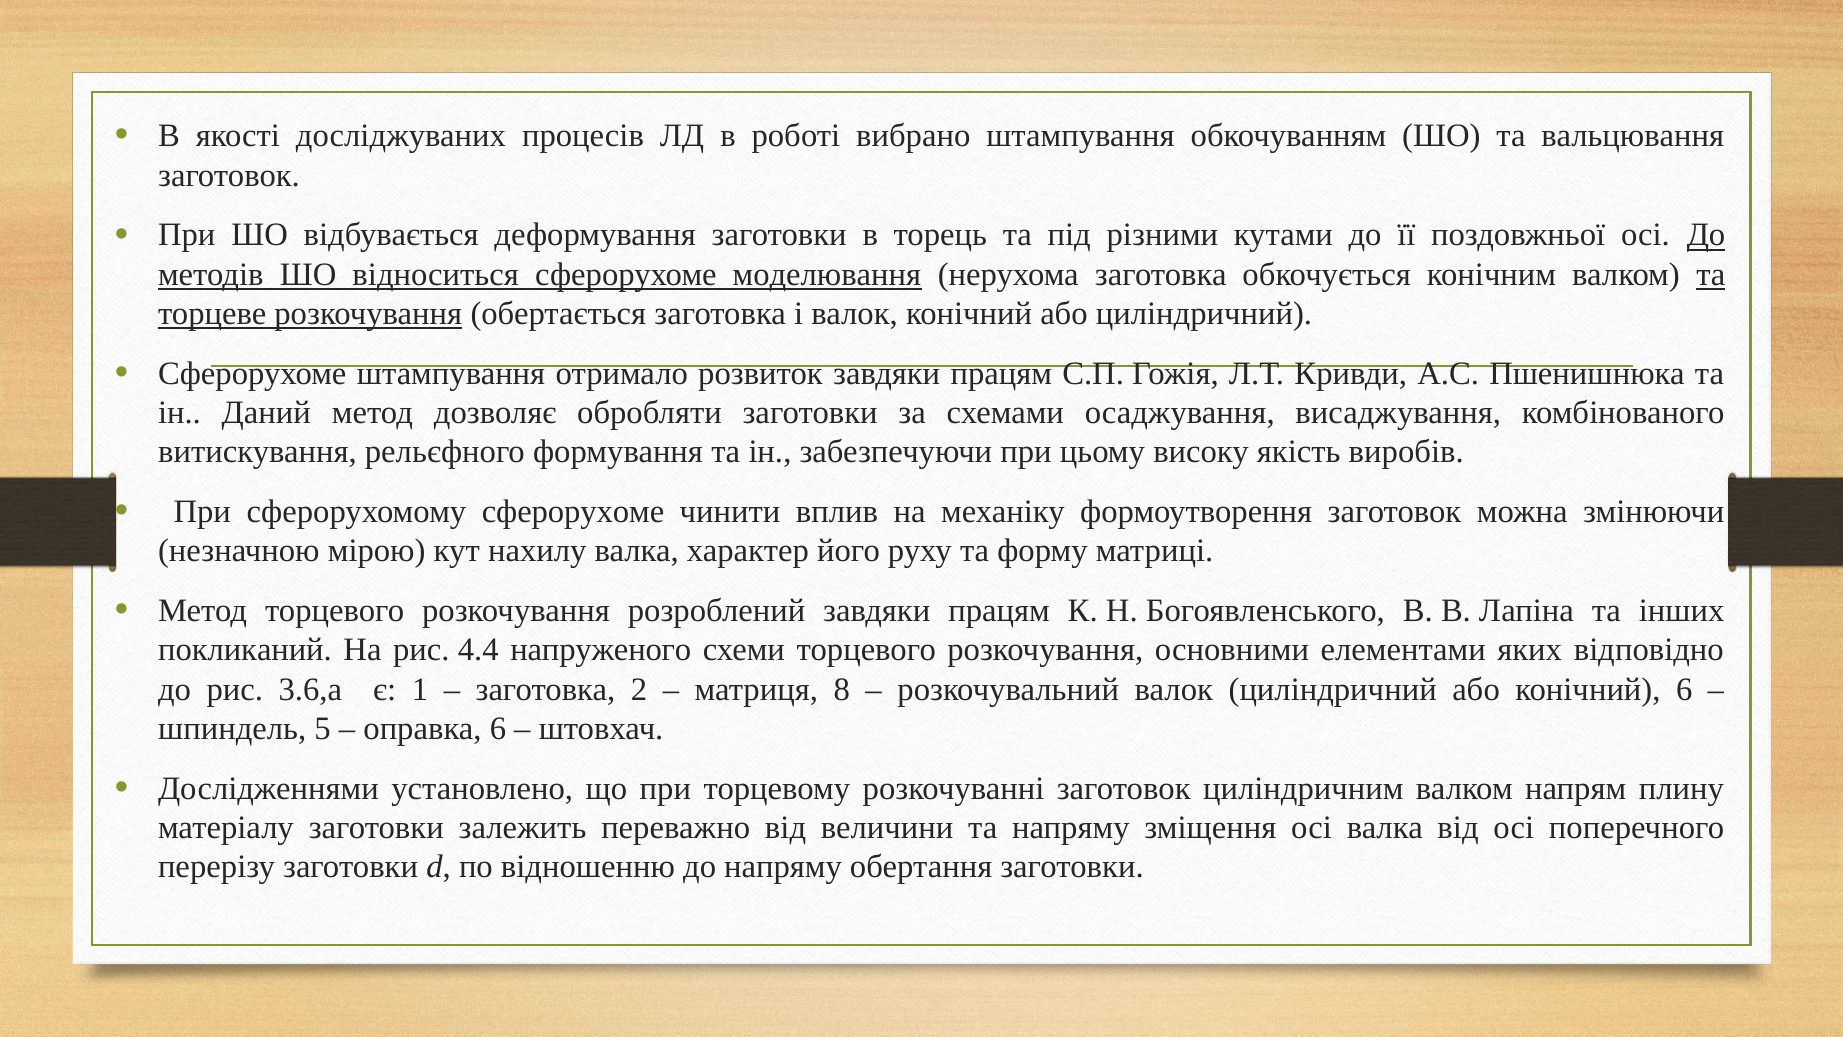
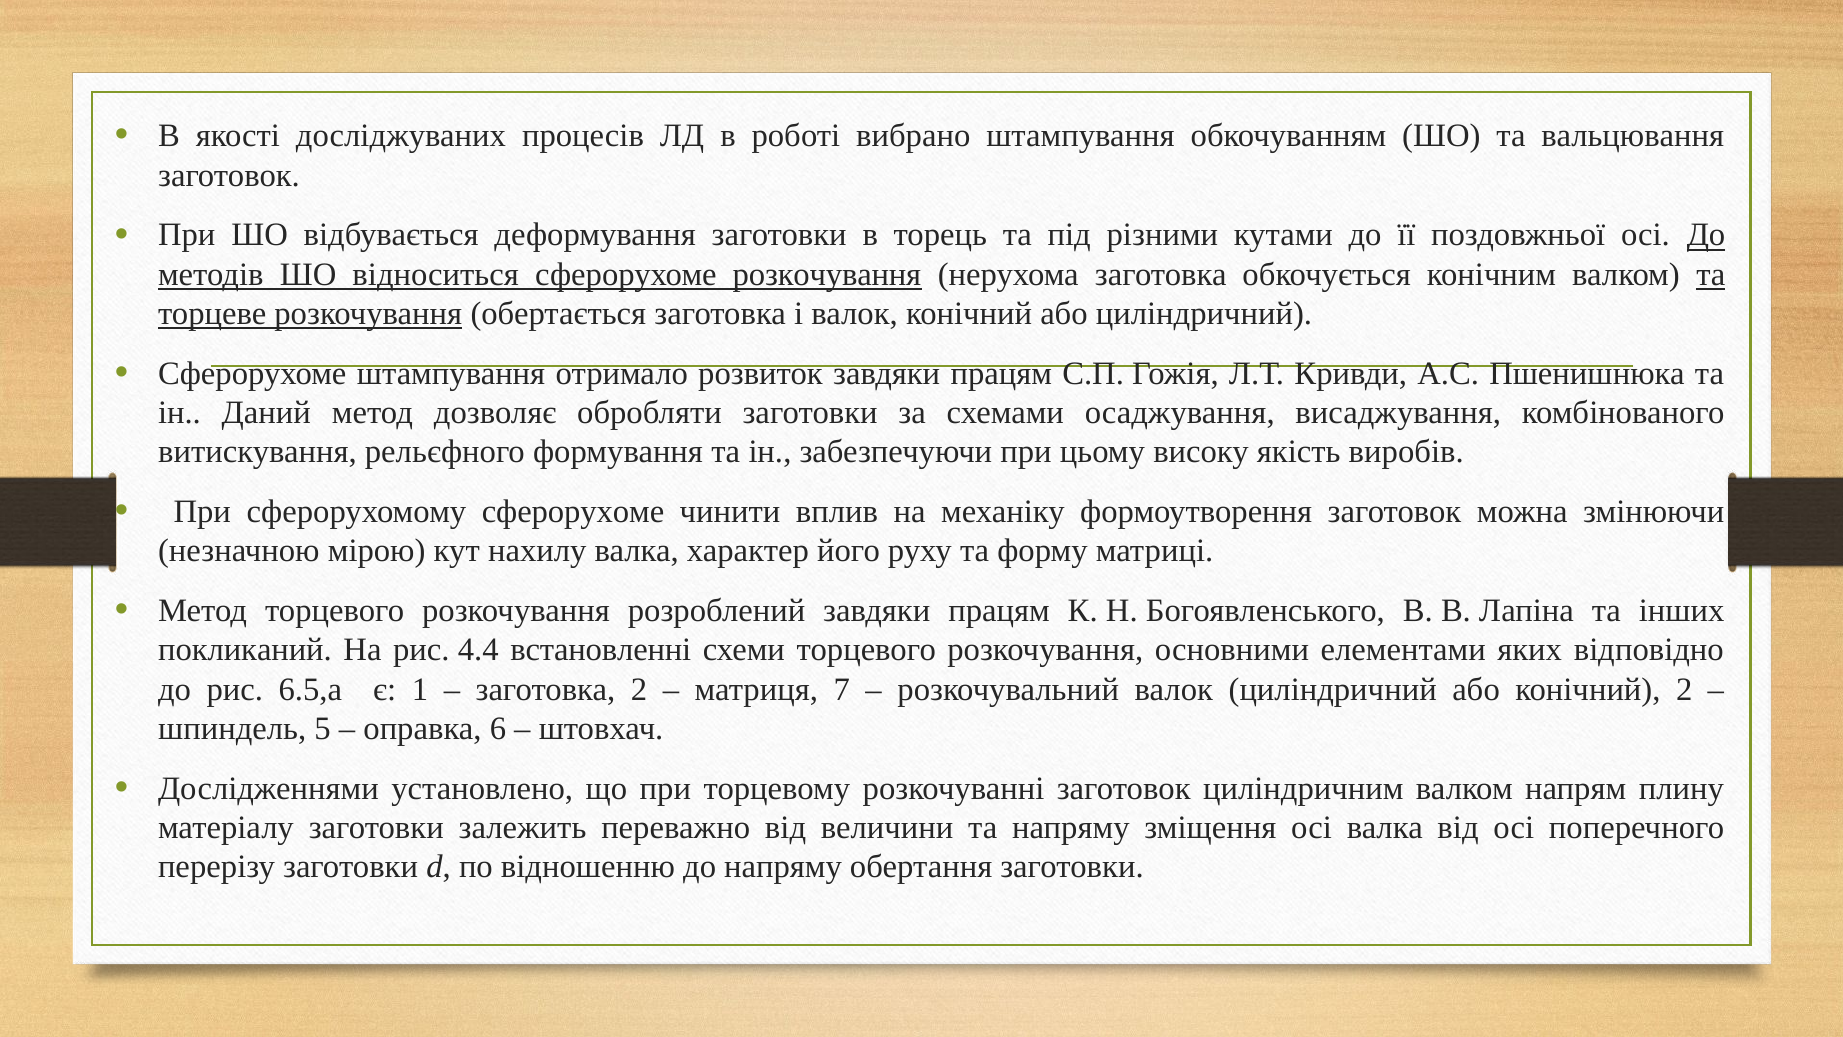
сферорухоме моделювання: моделювання -> розкочування (827, 274)
напруженого: напруженого -> встановленні (601, 650)
3.6,а: 3.6,а -> 6.5,а (310, 689)
8: 8 -> 7 (842, 689)
конічний 6: 6 -> 2 (1684, 689)
